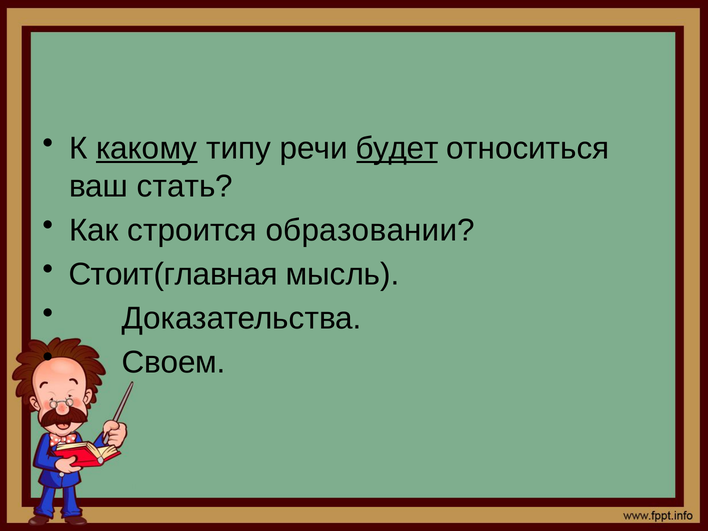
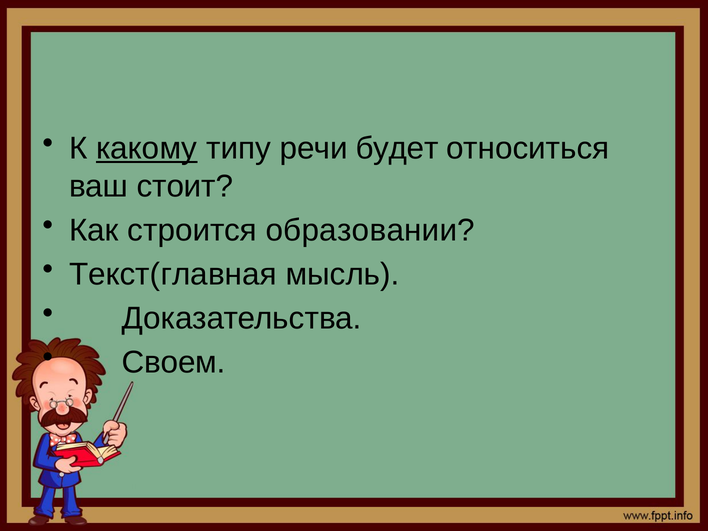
будет underline: present -> none (397, 149)
стать: стать -> стоит (185, 186)
Стоит(главная: Стоит(главная -> Текст(главная (173, 274)
